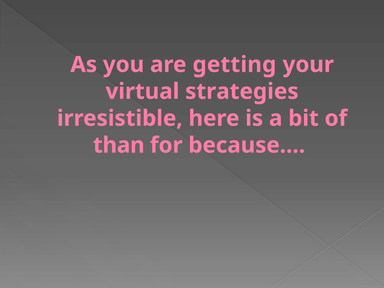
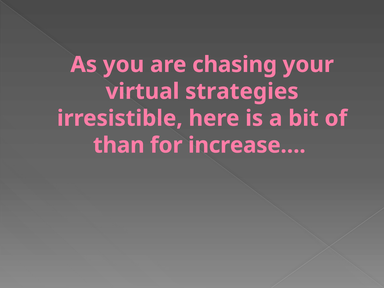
getting: getting -> chasing (235, 65)
because…: because… -> increase… (247, 145)
